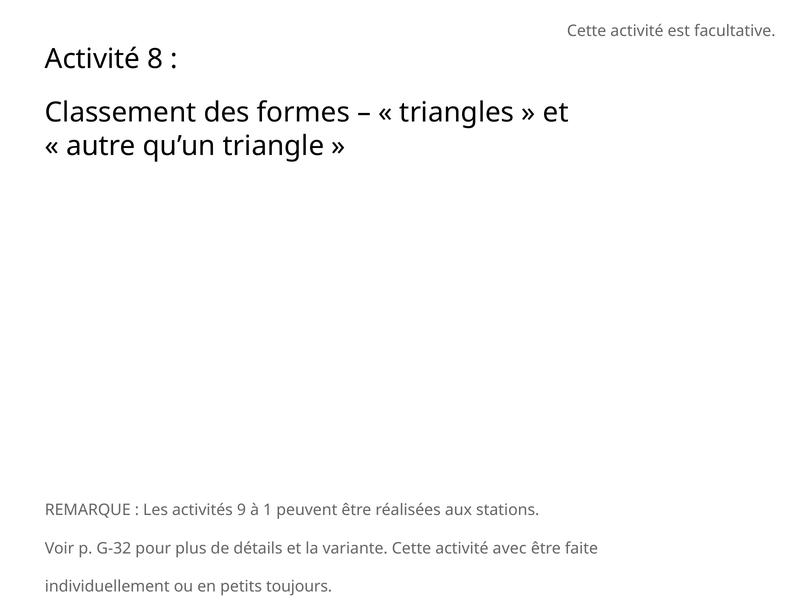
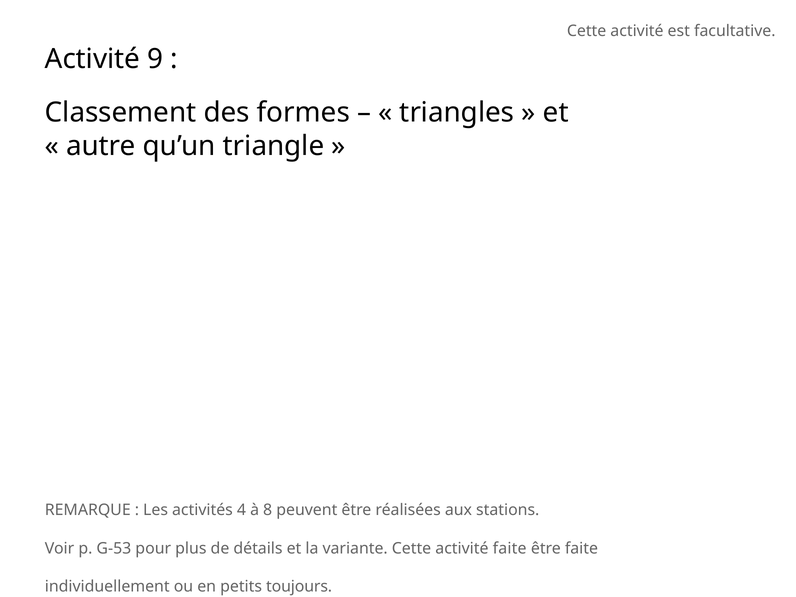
8: 8 -> 9 (155, 59)
9: 9 -> 4 (241, 510)
1: 1 -> 8 (268, 510)
G-32: G-32 -> G-53 (114, 548)
activité avec: avec -> faite (510, 548)
